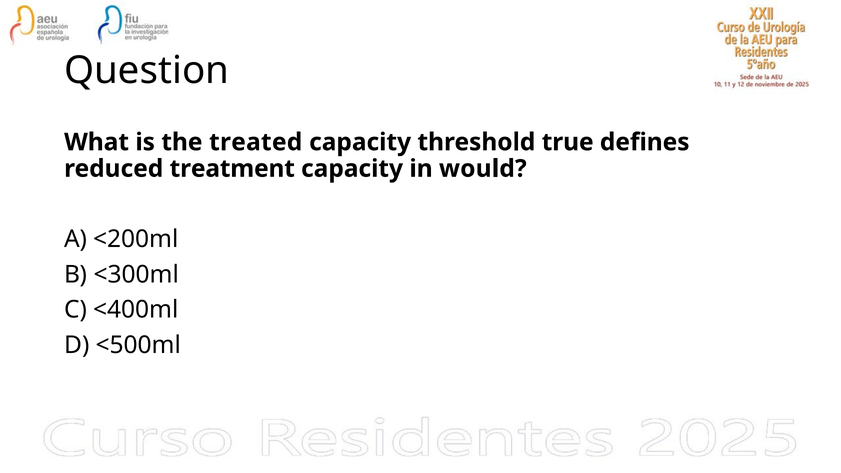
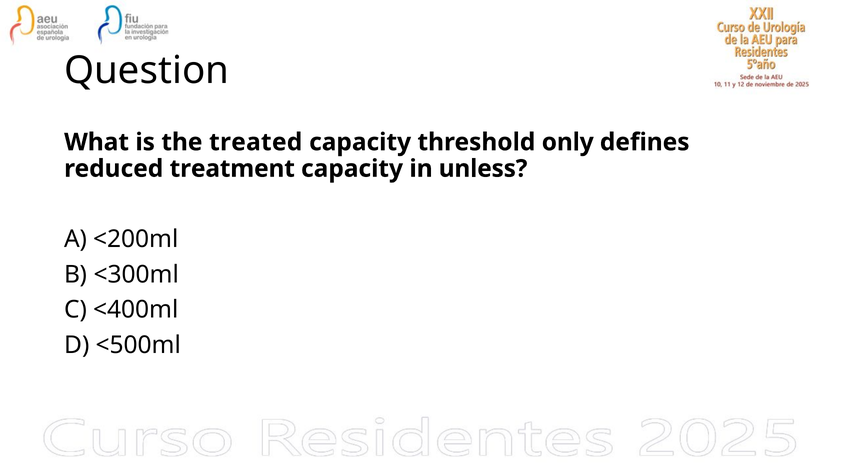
true: true -> only (568, 142)
would: would -> unless (483, 169)
